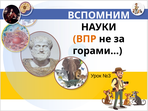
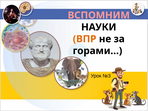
ВСПОМНИМ colour: white -> pink (99, 15)
